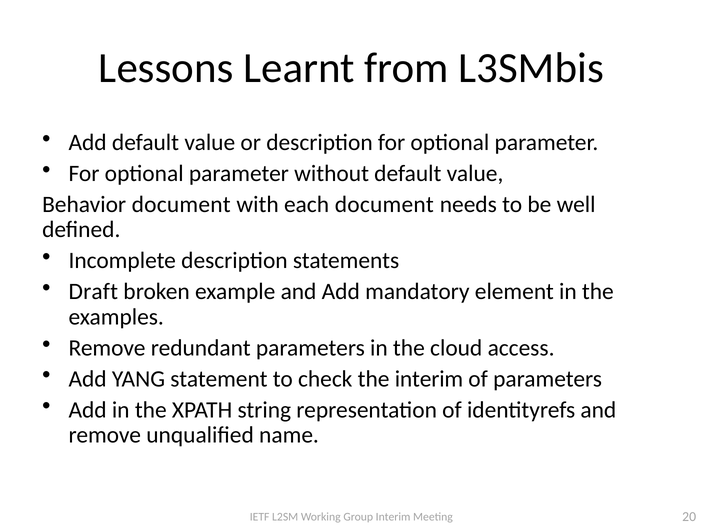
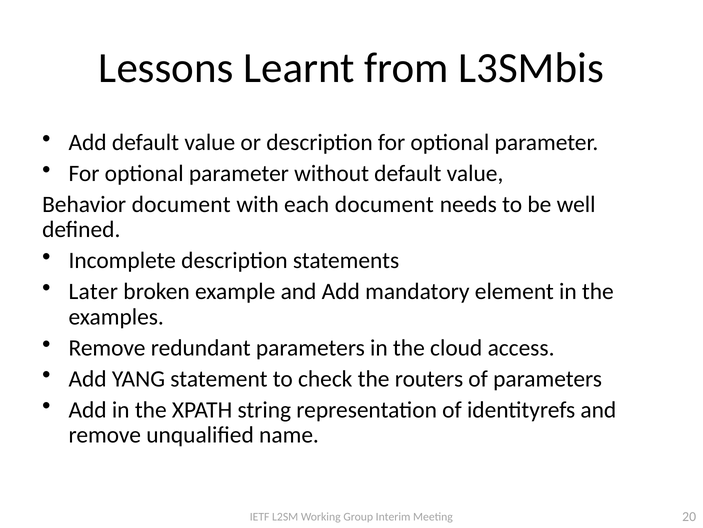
Draft: Draft -> Later (93, 291)
the interim: interim -> routers (429, 378)
